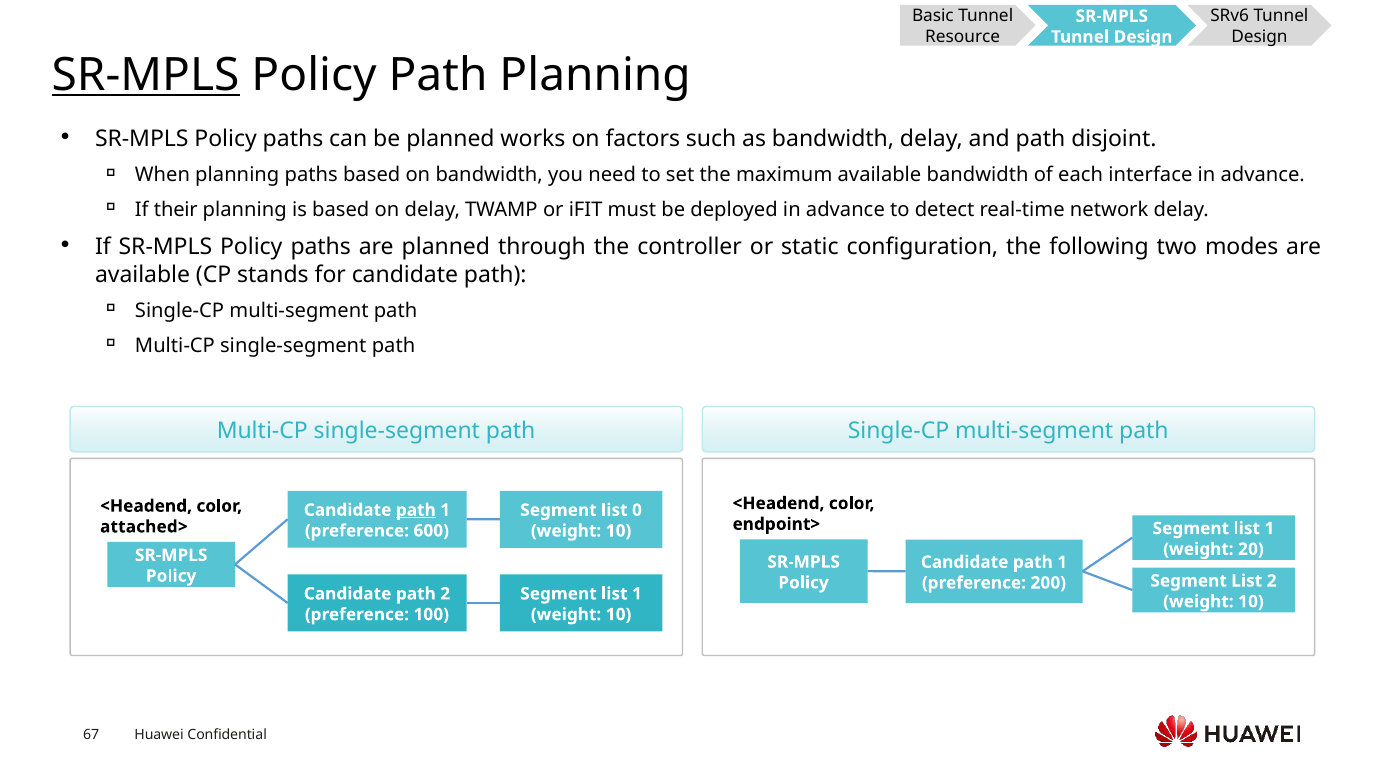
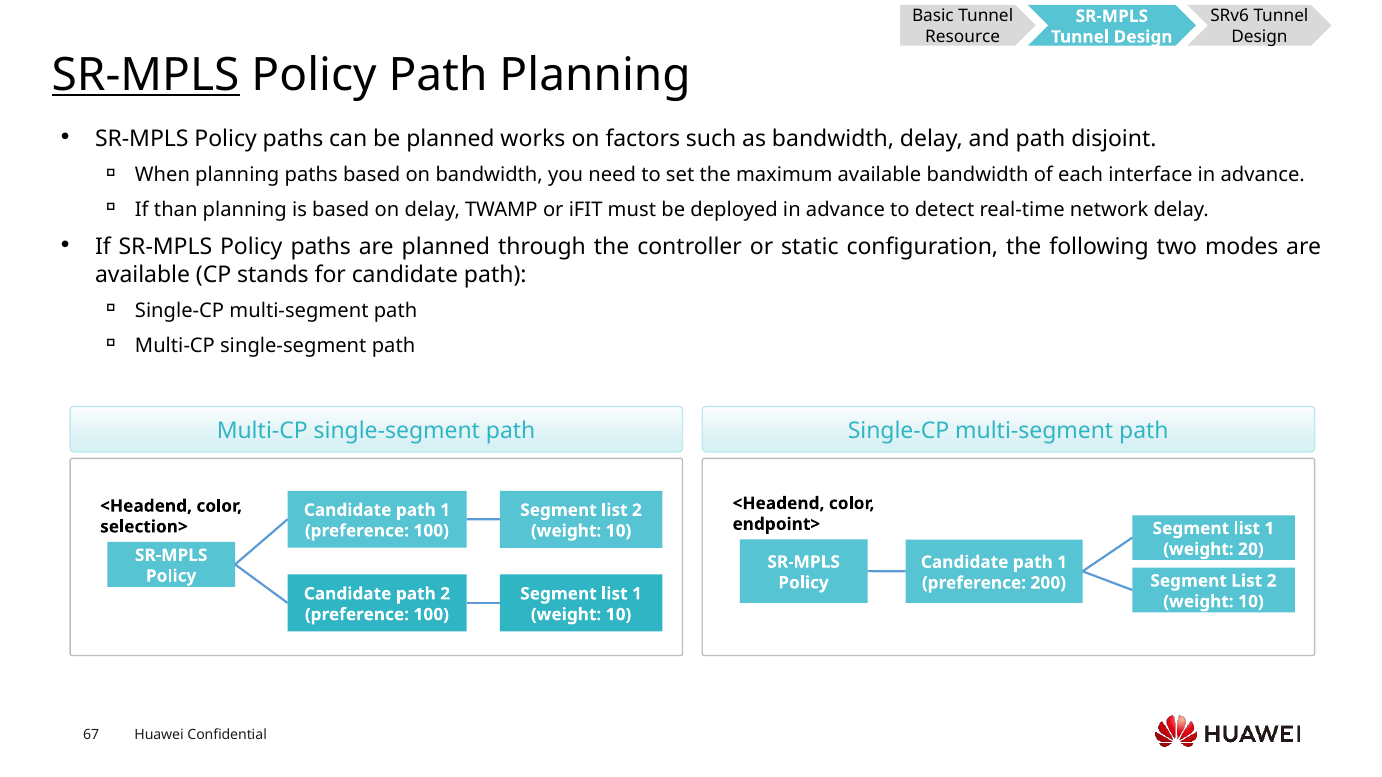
their: their -> than (176, 210)
path underline: present -> none (416, 510)
0: 0 -> 2 (637, 510)
attached>: attached> -> selection> (144, 527)
600: 600 -> 100 (431, 531)
